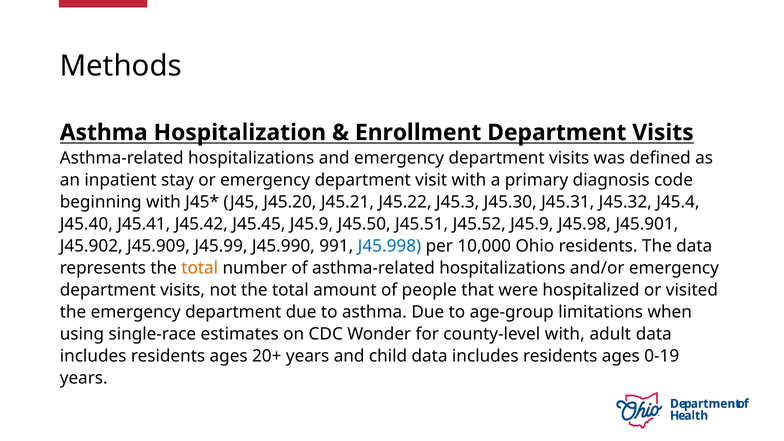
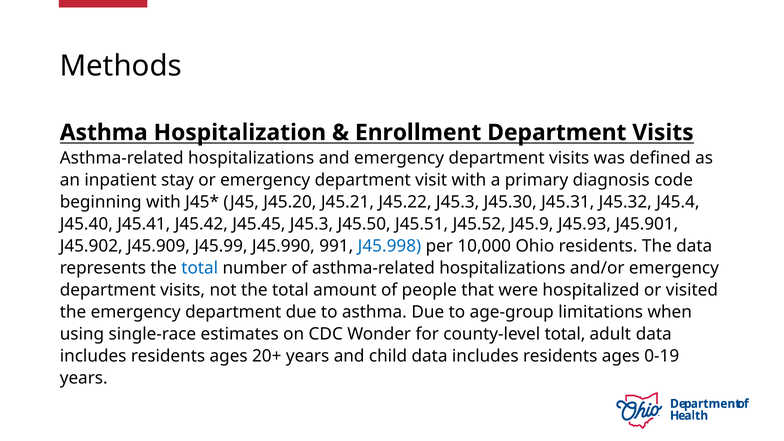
J45.45 J45.9: J45.9 -> J45.3 (311, 224)
J45.98: J45.98 -> J45.93 (584, 224)
total colour: orange -> blue (200, 268)
county-level with: with -> total (565, 334)
